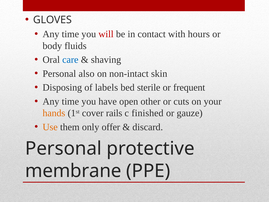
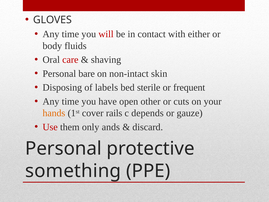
hours: hours -> either (199, 34)
care colour: blue -> red (70, 60)
also: also -> bare (87, 74)
finished: finished -> depends (147, 113)
Use colour: orange -> red (50, 127)
offer: offer -> ands (111, 127)
membrane: membrane -> something (73, 171)
